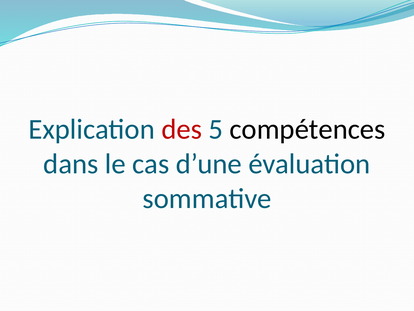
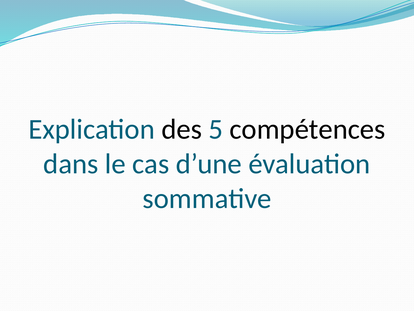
des colour: red -> black (182, 129)
